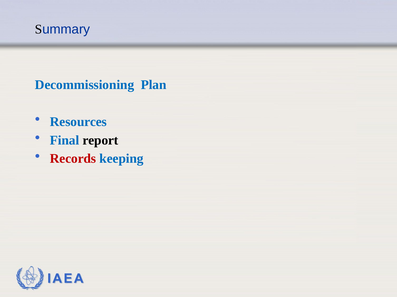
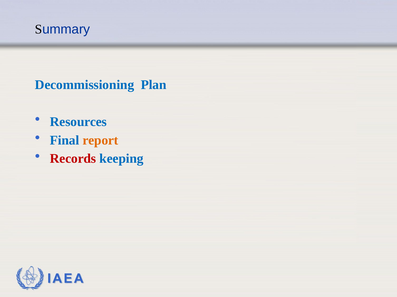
report colour: black -> orange (100, 141)
